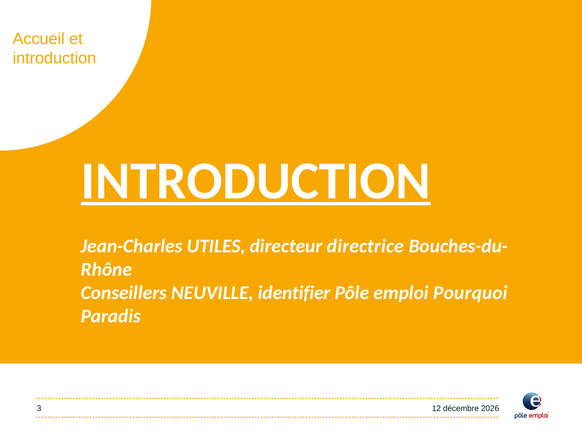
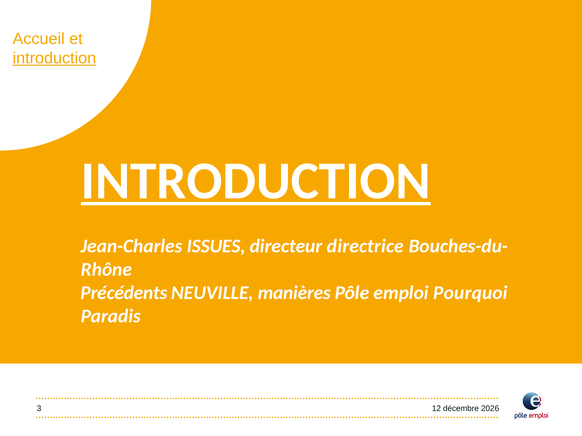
introduction underline: none -> present (54, 58)
UTILES: UTILES -> ISSUES (216, 246)
Conseillers: Conseillers -> Précédents (124, 293)
identifier: identifier -> manières (294, 293)
